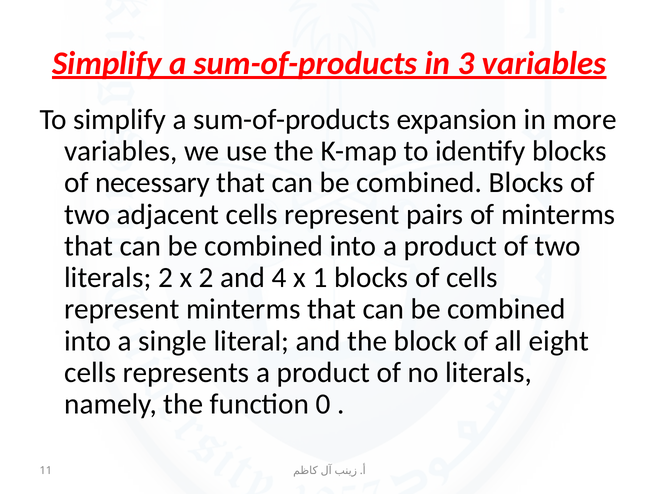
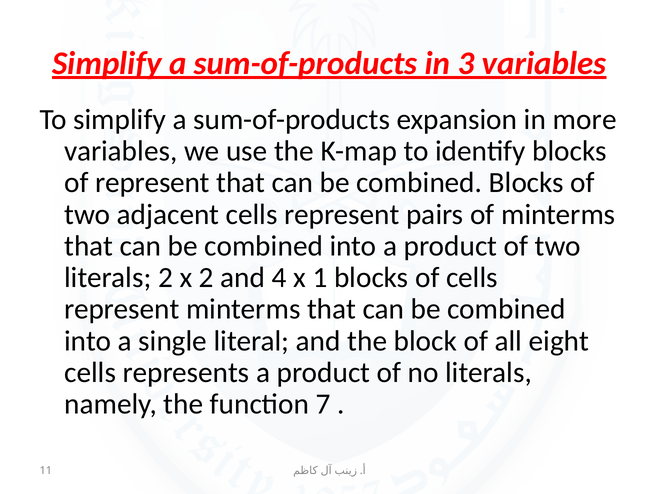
of necessary: necessary -> represent (152, 183)
0: 0 -> 7 (323, 404)
